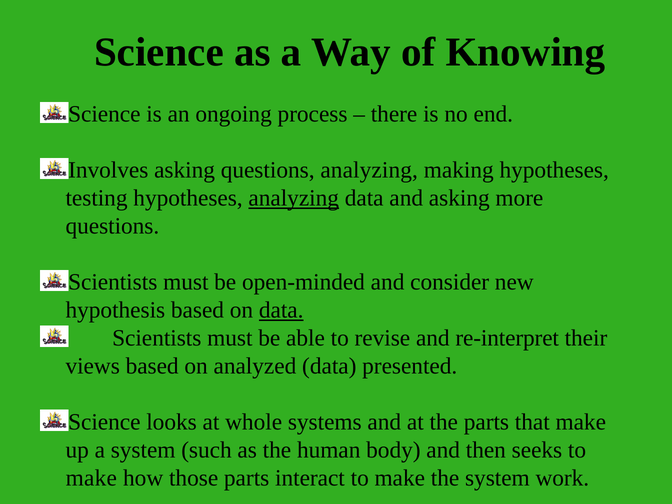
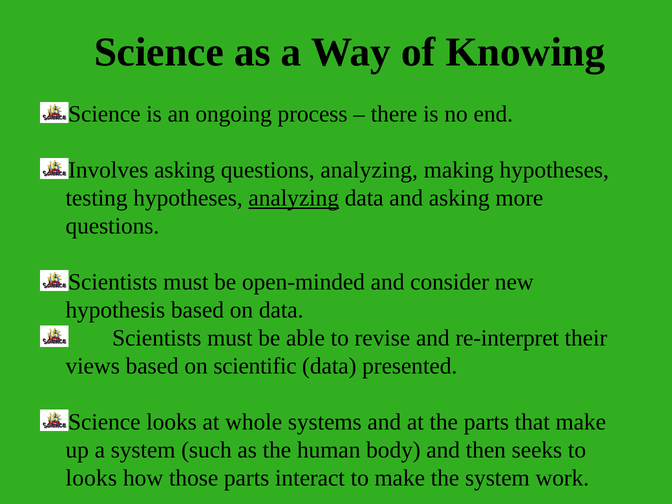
data underline: present -> none (281, 310)
analyzed: analyzed -> scientific (255, 366)
make: make -> looks (91, 478)
